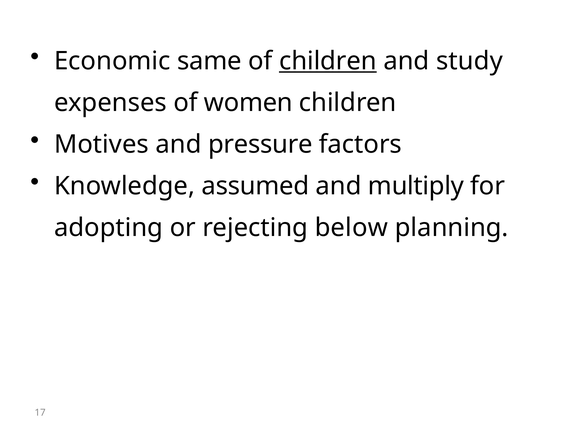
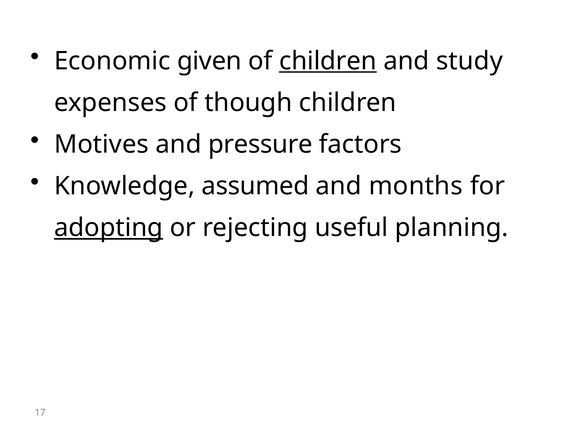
same: same -> given (209, 61)
women: women -> though (248, 103)
multiply: multiply -> months (416, 186)
adopting underline: none -> present (109, 228)
below: below -> useful (351, 228)
